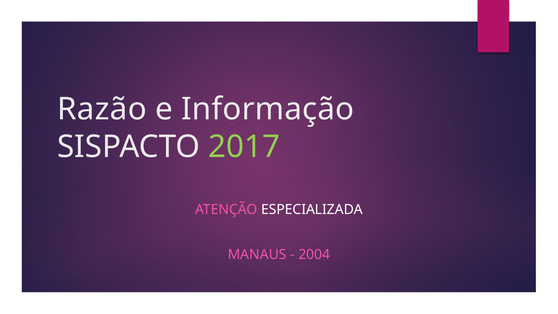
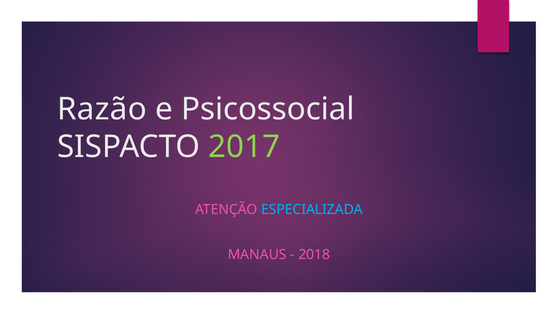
Informação: Informação -> Psicossocial (268, 109)
ESPECIALIZADA colour: white -> light blue (312, 209)
2004: 2004 -> 2018 (314, 255)
